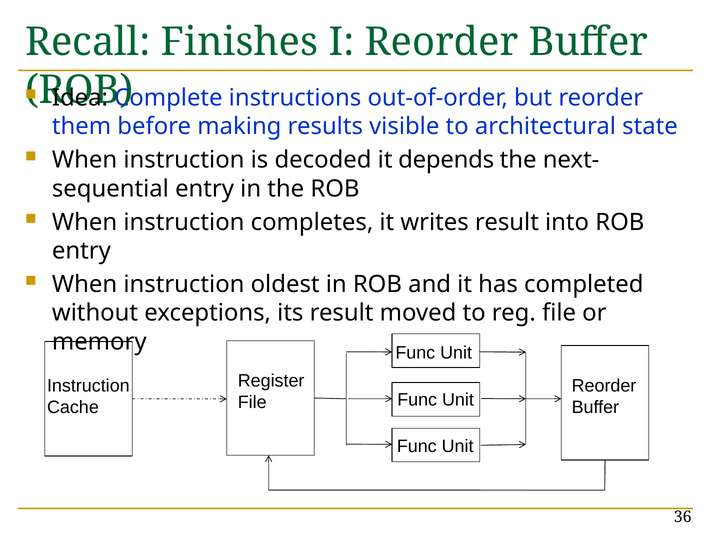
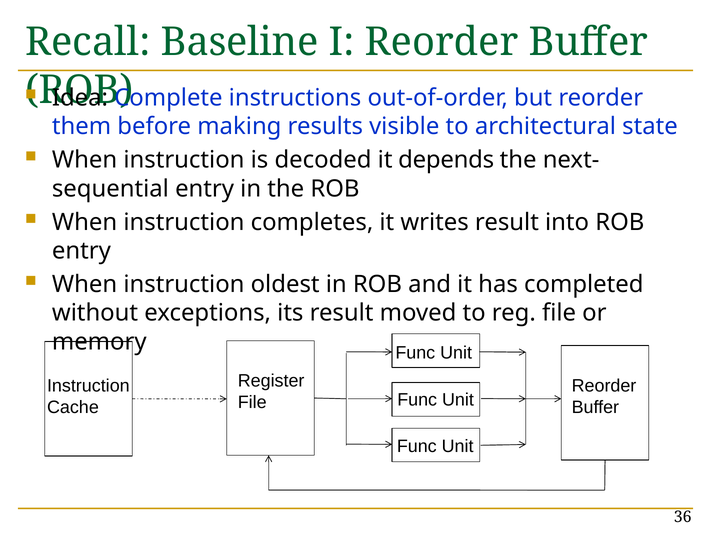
Finishes: Finishes -> Baseline (240, 42)
